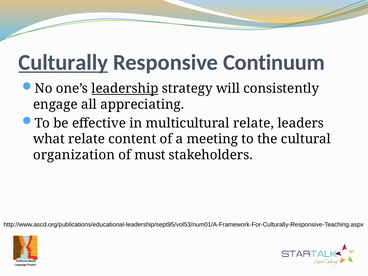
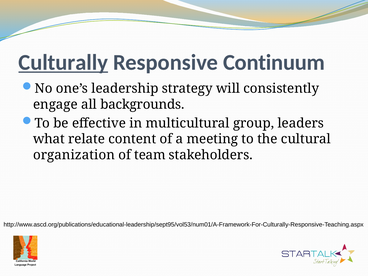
leadership underline: present -> none (125, 89)
appreciating: appreciating -> backgrounds (142, 105)
multicultural relate: relate -> group (254, 123)
must: must -> team (150, 155)
